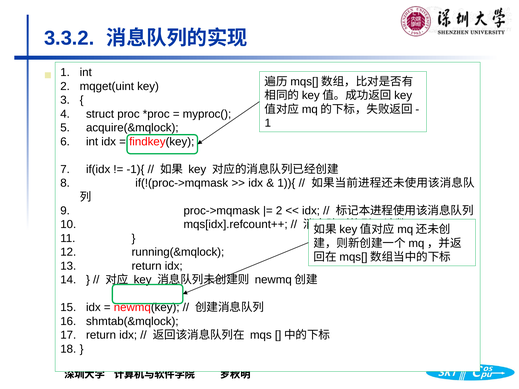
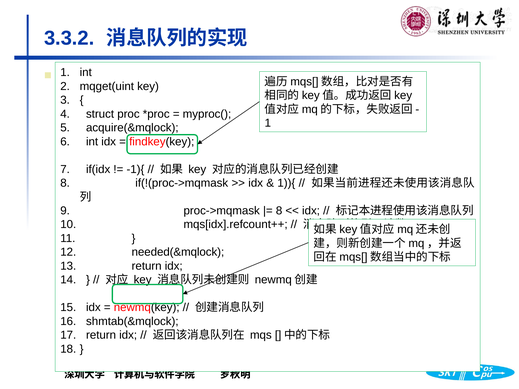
2: 2 -> 8 (279, 211)
running(&mqlock: running(&mqlock -> needed(&mqlock (178, 252)
